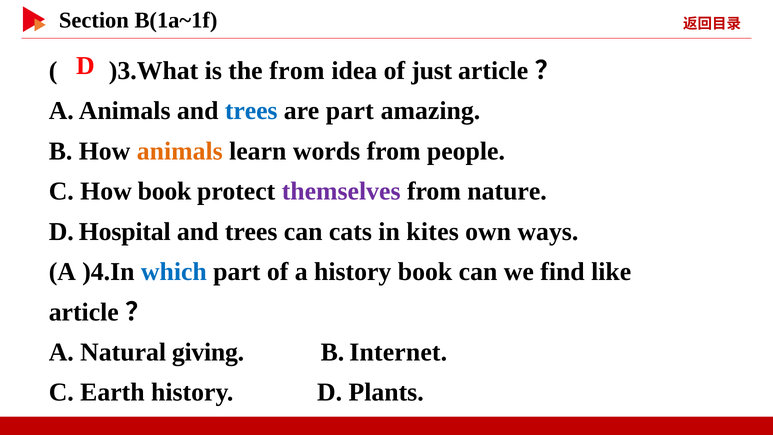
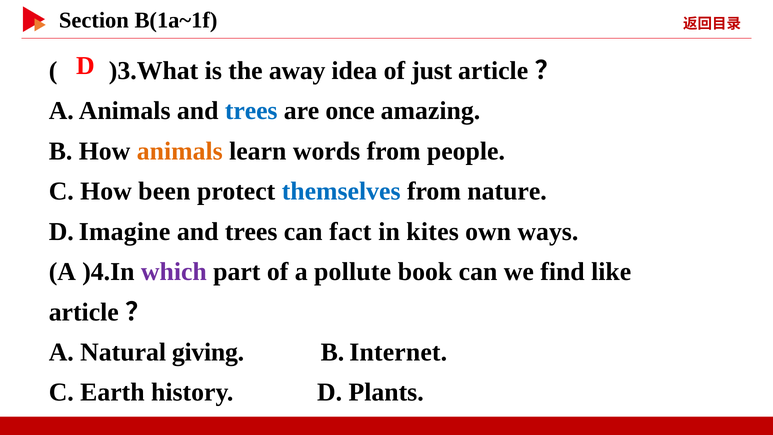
the from: from -> away (297, 71)
are part: part -> once (350, 111)
How book: book -> been (164, 191)
themselves colour: purple -> blue (341, 191)
Hospital: Hospital -> Imagine (125, 232)
cats: cats -> fact (350, 232)
which colour: blue -> purple (174, 272)
a history: history -> pollute (353, 272)
